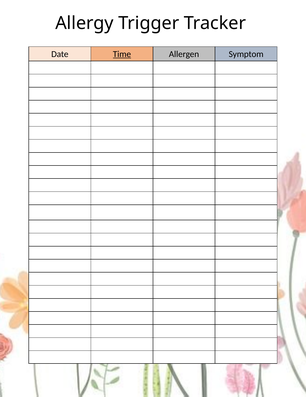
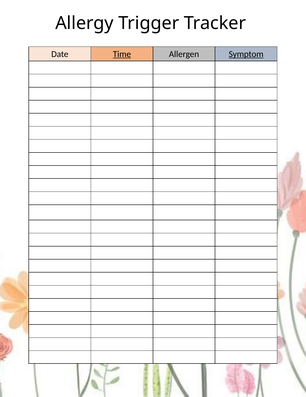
Symptom underline: none -> present (246, 54)
